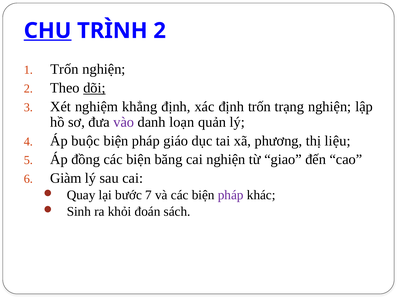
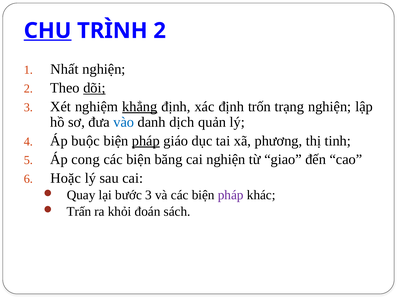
Trốn: Trốn -> Nhất (64, 69)
khẳng underline: none -> present (140, 107)
vào colour: purple -> blue (124, 122)
loạn: loạn -> dịch (182, 122)
pháp underline: none -> present (146, 141)
liệu: liệu -> tinh (338, 141)
đồng: đồng -> cong (86, 159)
Giàm: Giàm -> Hoặc (66, 178)
bước 7: 7 -> 3 (149, 195)
Sinh: Sinh -> Trấn (79, 211)
